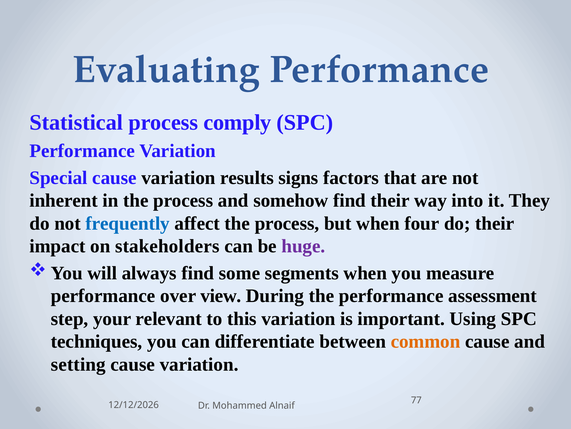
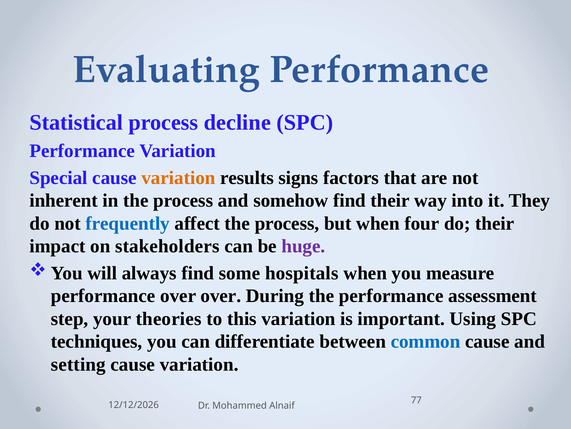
comply: comply -> decline (237, 122)
variation colour: black -> orange (178, 177)
segments: segments -> hospitals (302, 273)
over view: view -> over (221, 295)
relevant: relevant -> theories (169, 318)
common colour: orange -> blue (426, 341)
